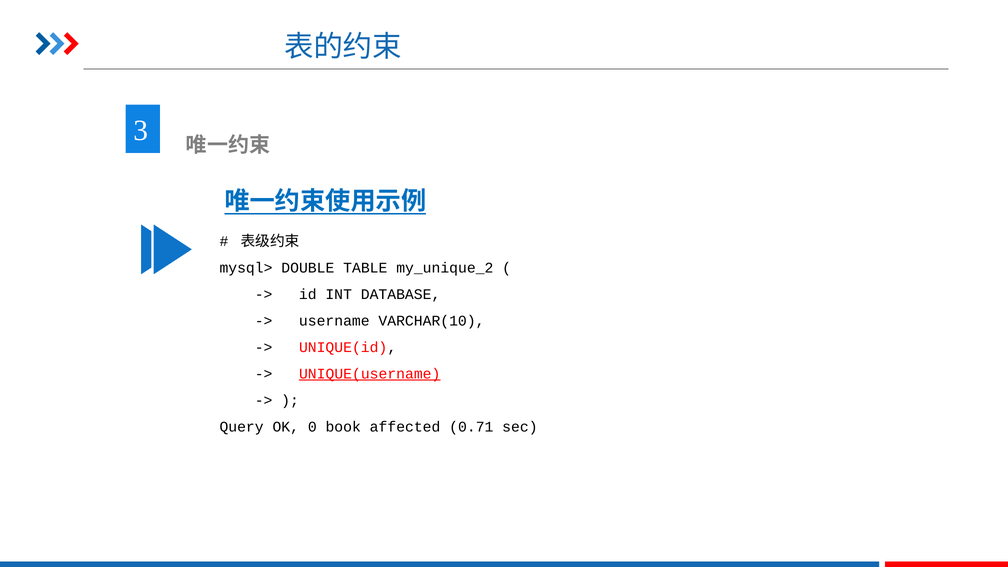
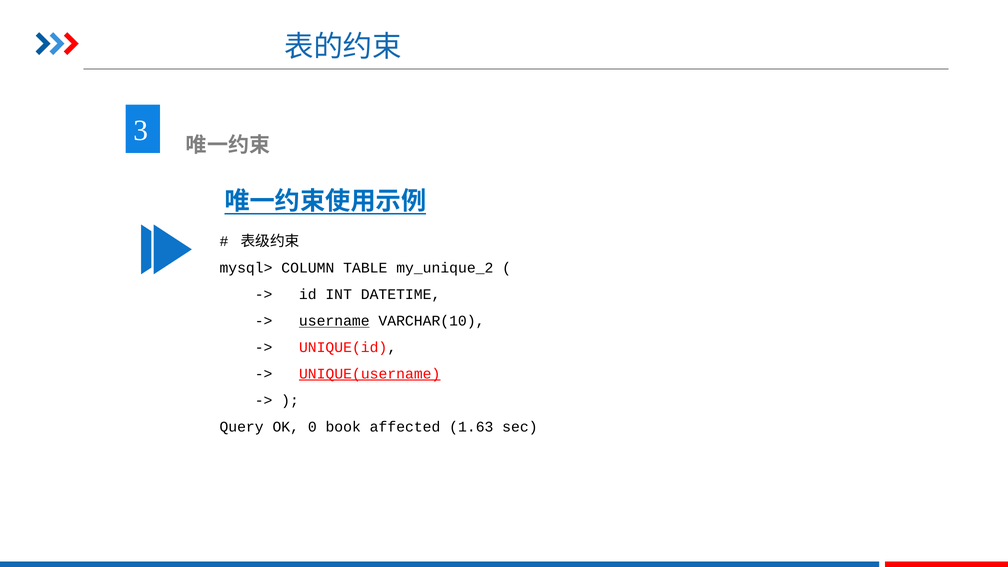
DOUBLE: DOUBLE -> COLUMN (308, 268)
DATABASE: DATABASE -> DATETIME (401, 295)
username underline: none -> present (334, 321)
0.71: 0.71 -> 1.63 (471, 427)
